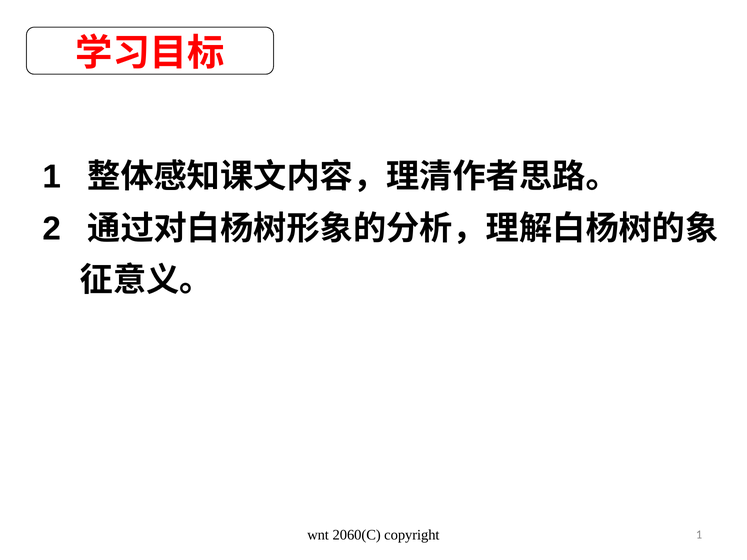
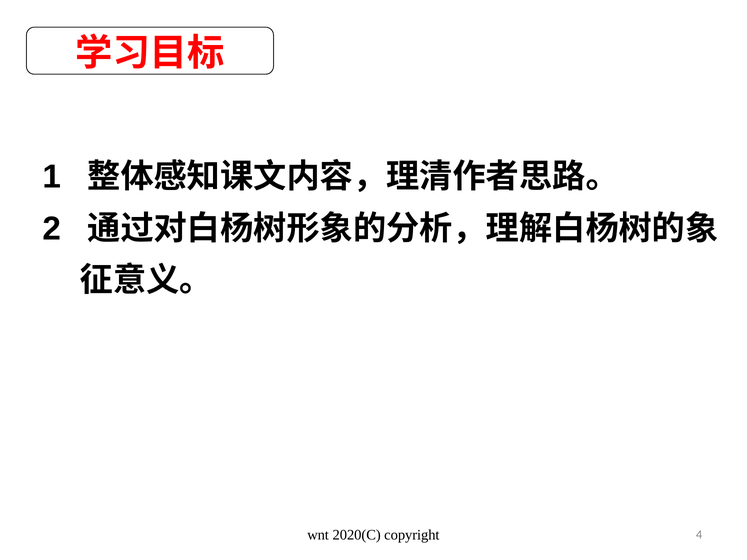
2060(C: 2060(C -> 2020(C (357, 535)
copyright 1: 1 -> 4 (699, 535)
